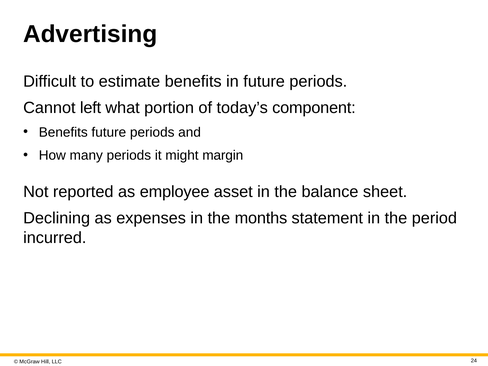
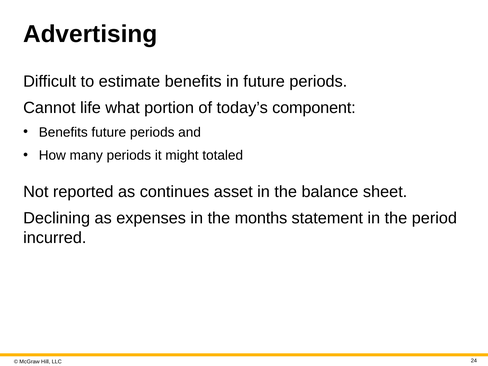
left: left -> life (90, 108)
margin: margin -> totaled (223, 155)
employee: employee -> continues (175, 192)
